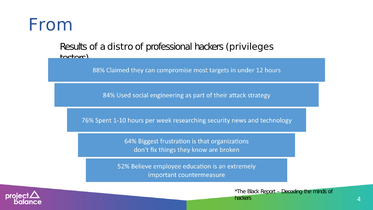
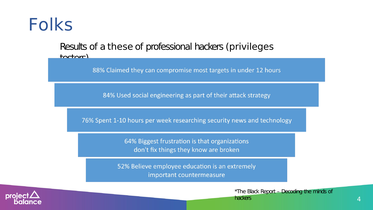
From: From -> Folks (51, 25)
distro: distro -> these (120, 47)
